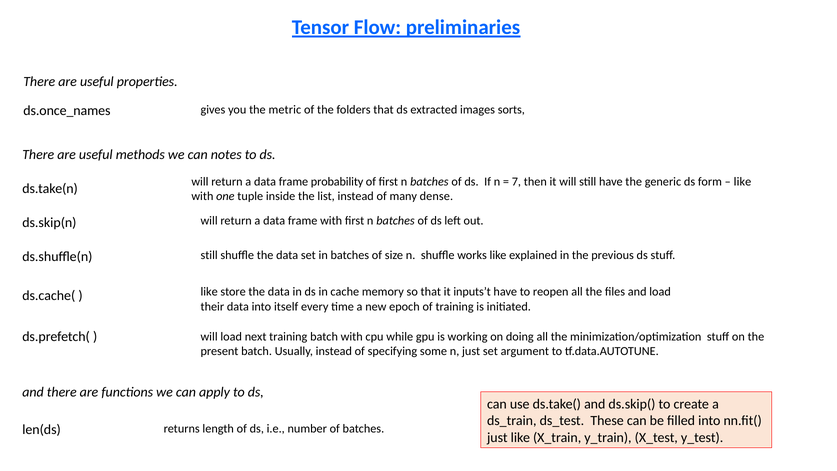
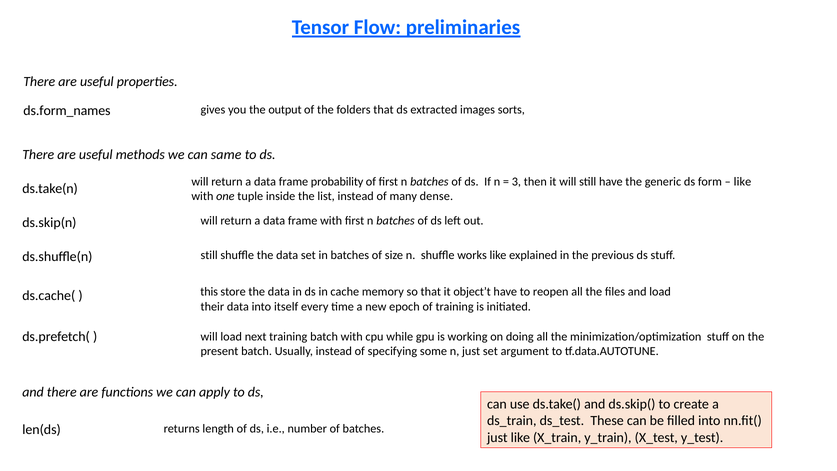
ds.once_names: ds.once_names -> ds.form_names (67, 111)
metric: metric -> output (285, 110)
notes: notes -> same (226, 155)
7: 7 -> 3 (516, 181)
like: like -> this (209, 292)
inputs’t: inputs’t -> object’t (472, 292)
